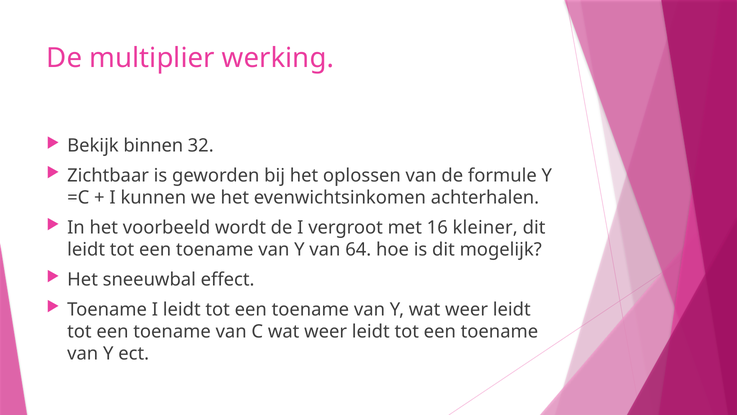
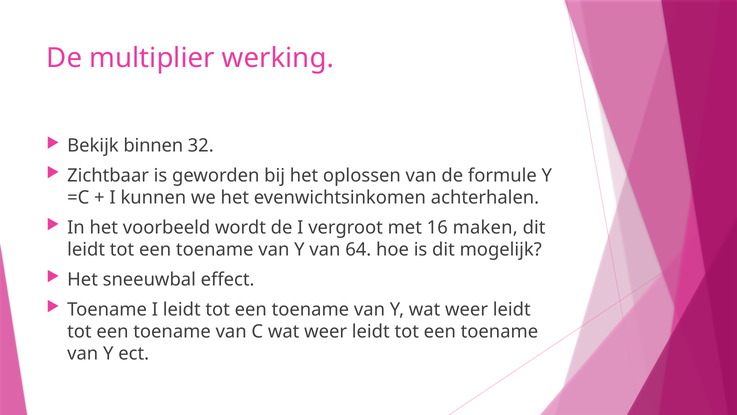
kleiner: kleiner -> maken (485, 227)
